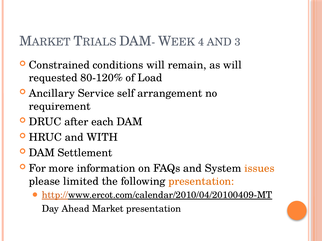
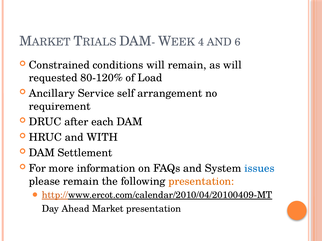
3: 3 -> 6 (238, 42)
issues colour: orange -> blue (259, 169)
please limited: limited -> remain (81, 182)
